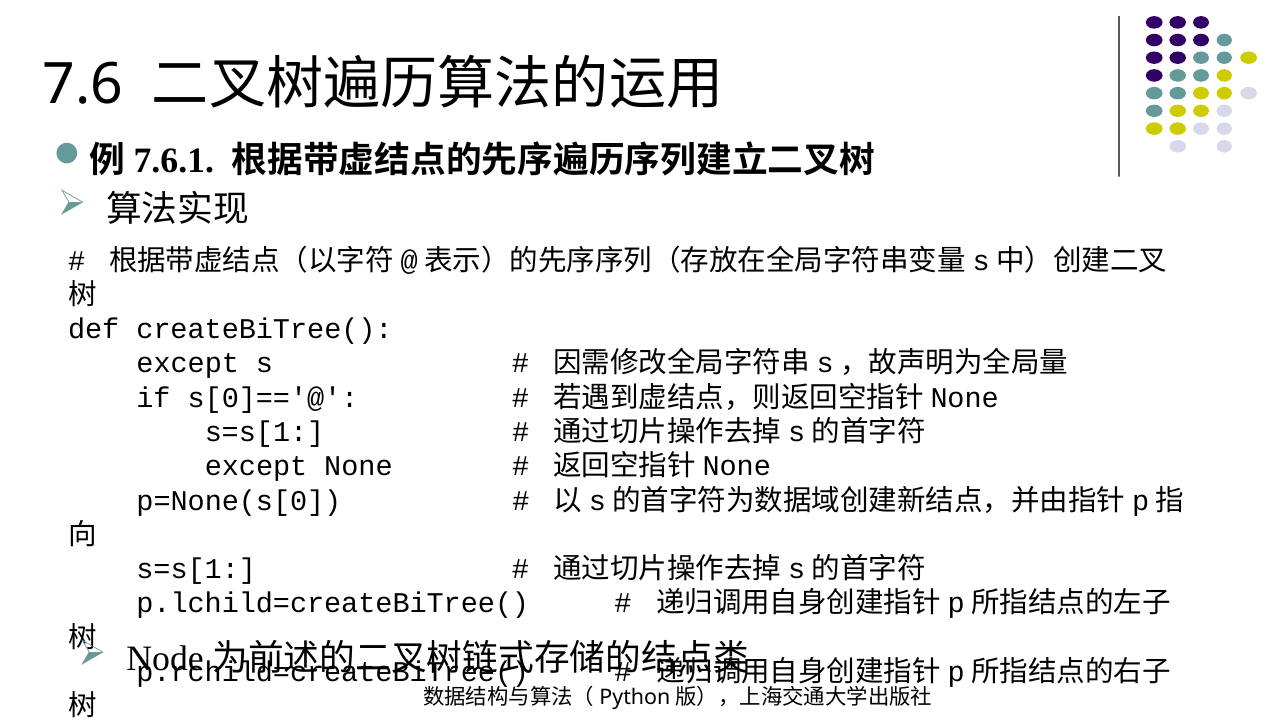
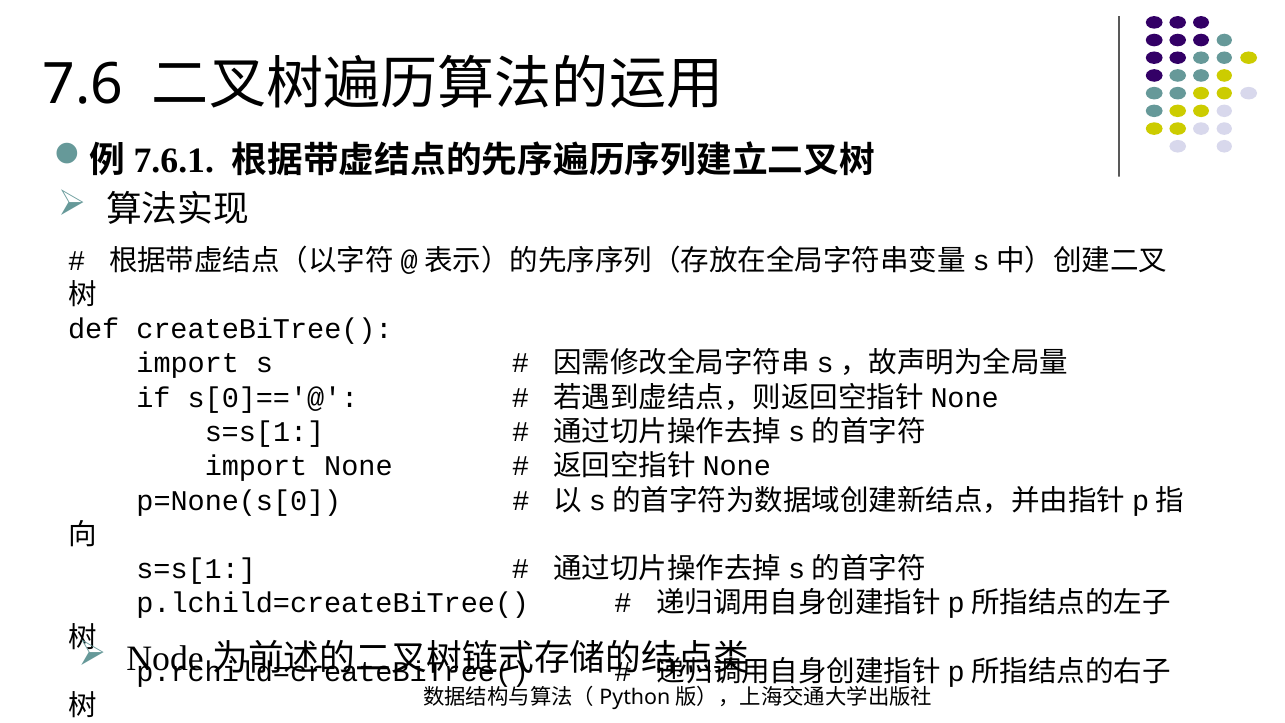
except: except -> import (188, 363)
except: except -> import (256, 466)
